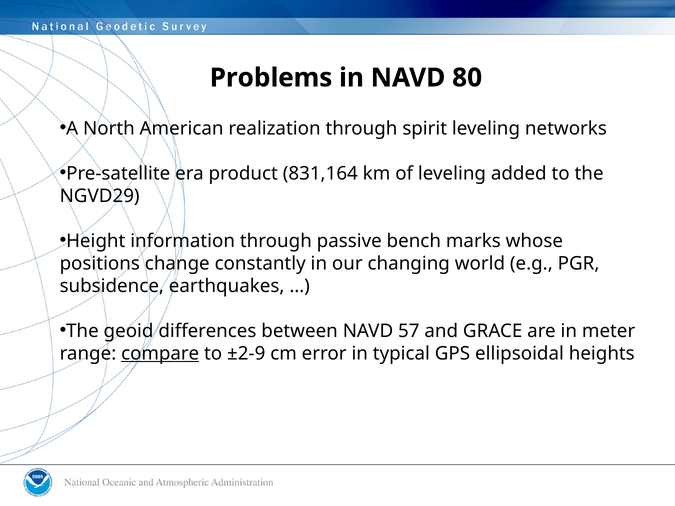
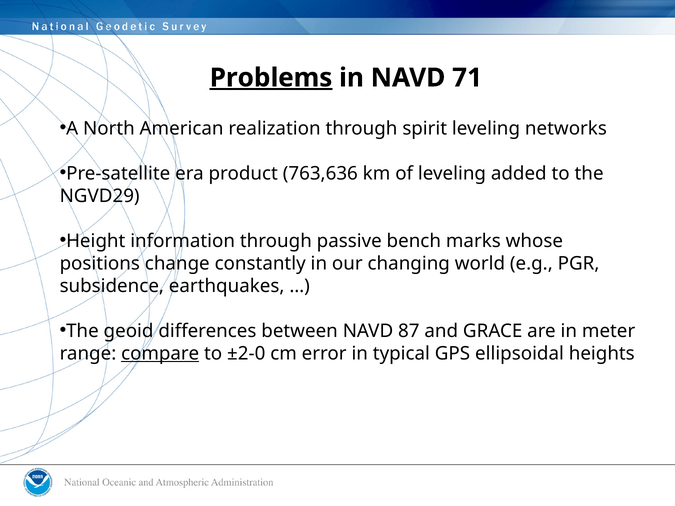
Problems underline: none -> present (271, 78)
80: 80 -> 71 (467, 78)
831,164: 831,164 -> 763,636 (320, 173)
57: 57 -> 87 (409, 331)
±2-9: ±2-9 -> ±2-0 (246, 354)
